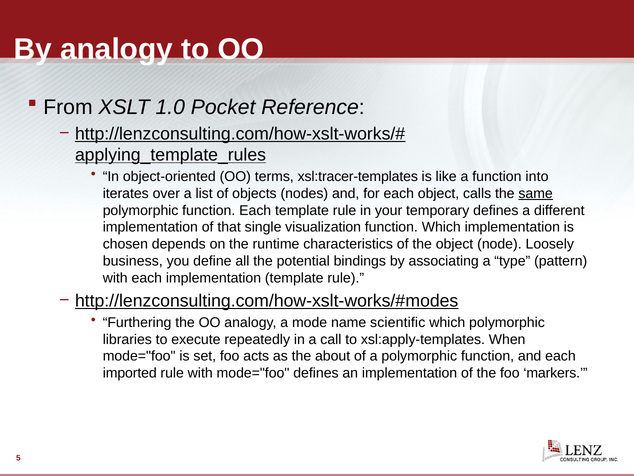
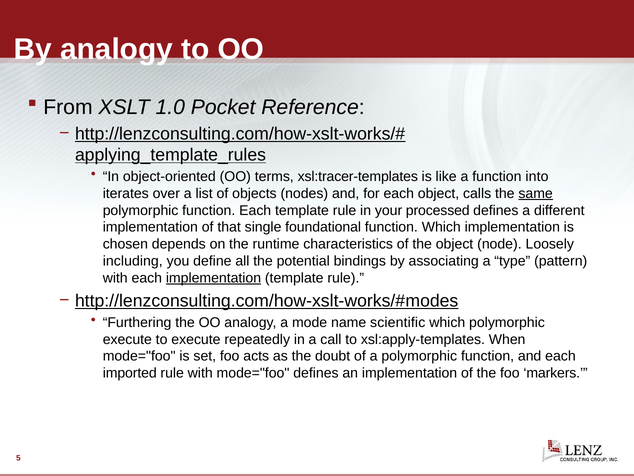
temporary: temporary -> processed (438, 210)
visualization: visualization -> foundational (323, 227)
business: business -> including (133, 261)
implementation underline: none -> present (213, 278)
libraries: libraries -> execute (127, 339)
about: about -> doubt (333, 356)
